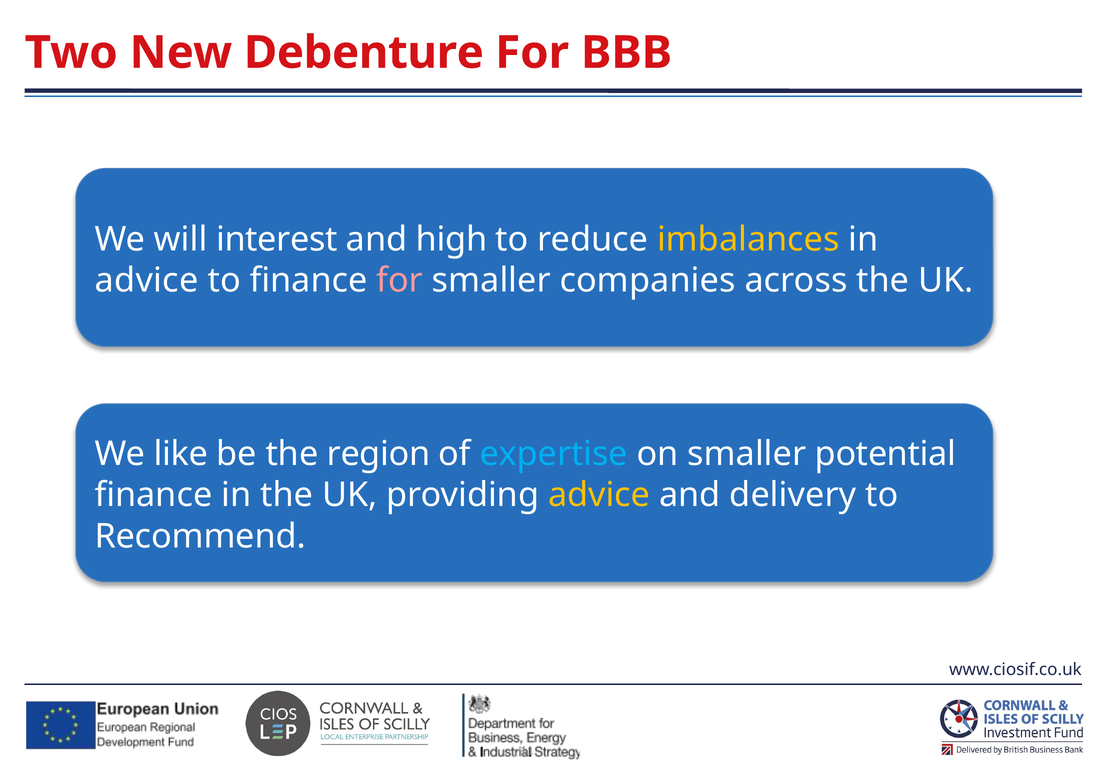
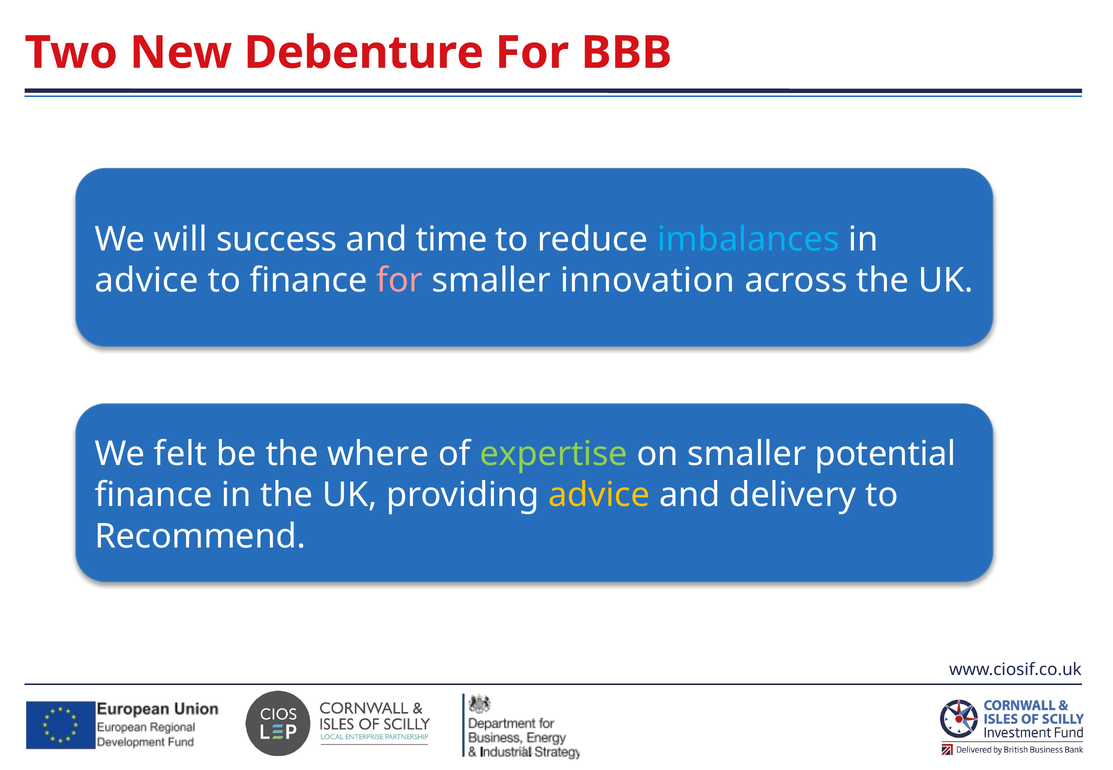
interest: interest -> success (277, 239)
high: high -> time (452, 239)
imbalances colour: yellow -> light blue (748, 239)
companies: companies -> innovation (648, 280)
like: like -> felt (181, 454)
region: region -> where (378, 454)
expertise colour: light blue -> light green (554, 454)
